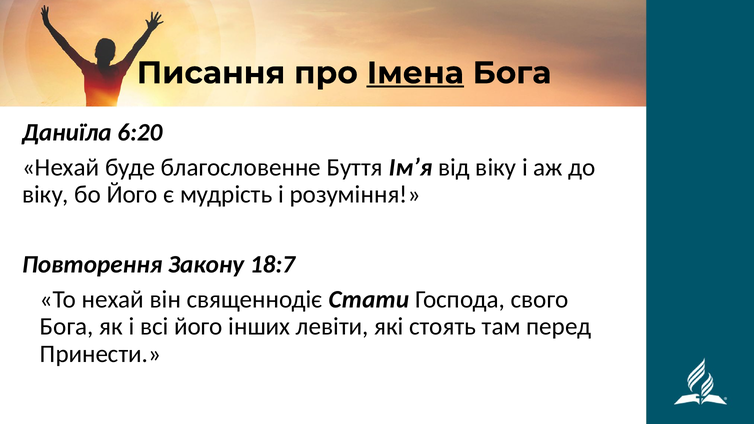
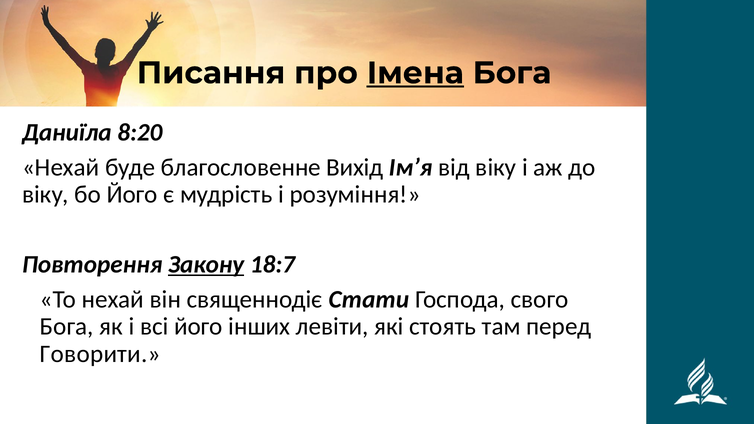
6:20: 6:20 -> 8:20 (140, 132)
Буття: Буття -> Вихід (355, 167)
Закону underline: none -> present (206, 265)
Принести: Принести -> Говорити (100, 354)
